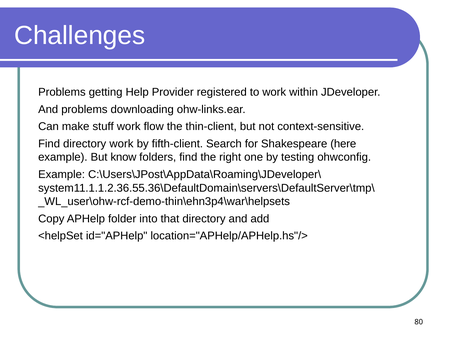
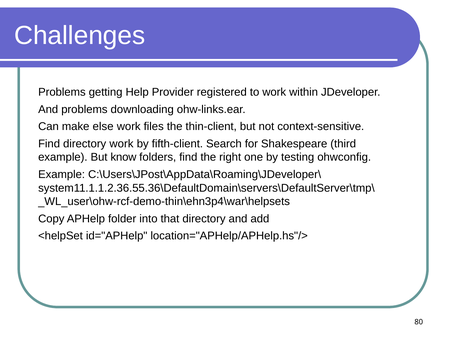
stuff: stuff -> else (103, 127)
flow: flow -> files (154, 127)
here: here -> third (343, 144)
